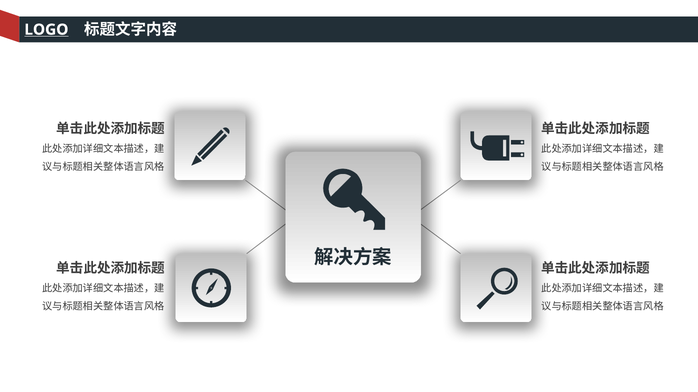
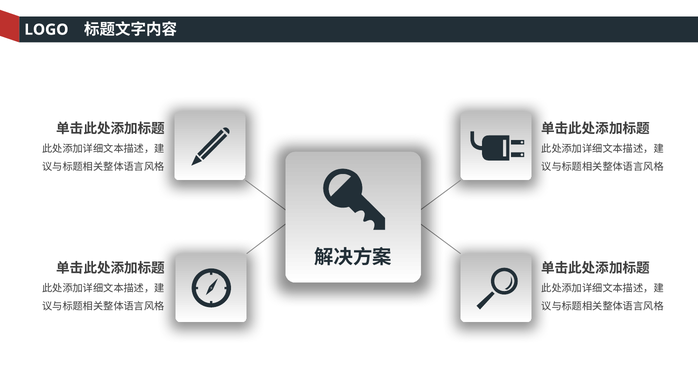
LOGO underline: present -> none (46, 30)
